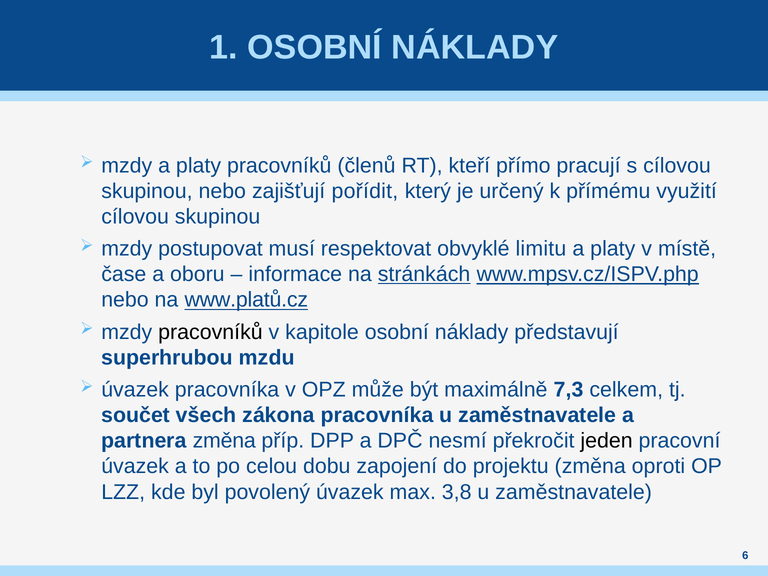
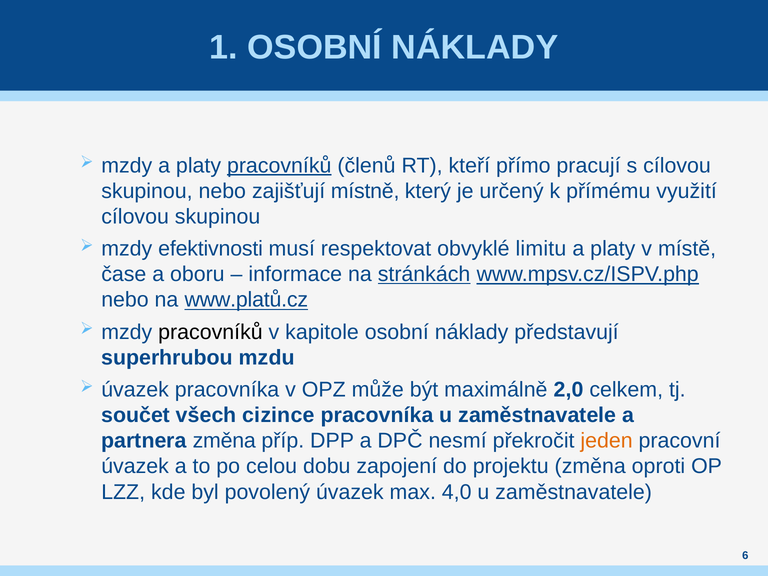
pracovníků underline: none -> present (279, 165)
pořídit: pořídit -> místně (365, 191)
postupovat: postupovat -> efektivnosti (211, 249)
7,3: 7,3 -> 2,0 (569, 390)
zákona: zákona -> cizince (278, 415)
jeden colour: black -> orange (607, 441)
3,8: 3,8 -> 4,0 (457, 492)
